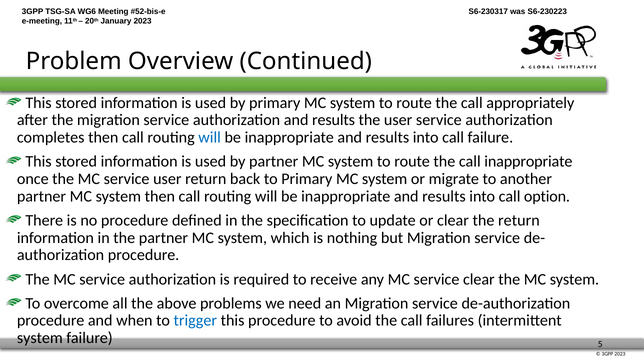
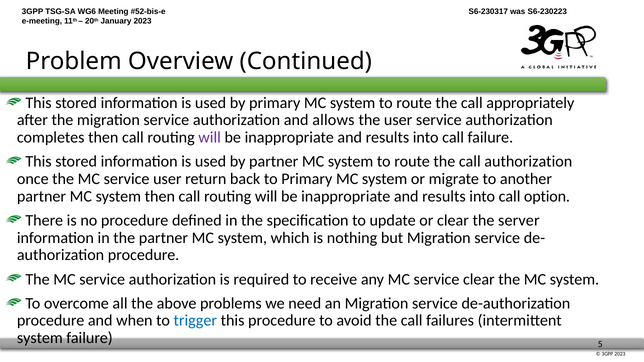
authorization and results: results -> allows (333, 120)
will colour: blue -> purple (210, 138)
call inappropriate: inappropriate -> authorization (528, 162)
the return: return -> server (519, 221)
